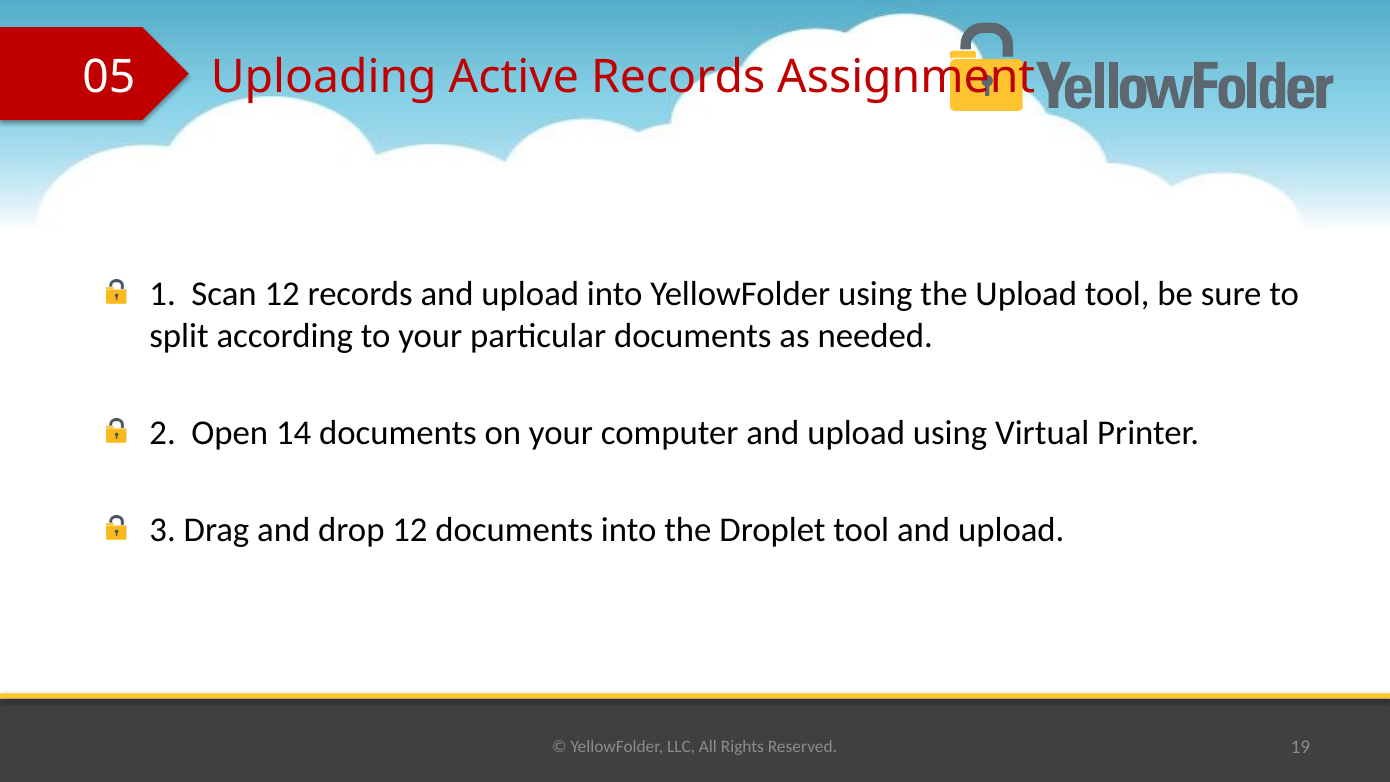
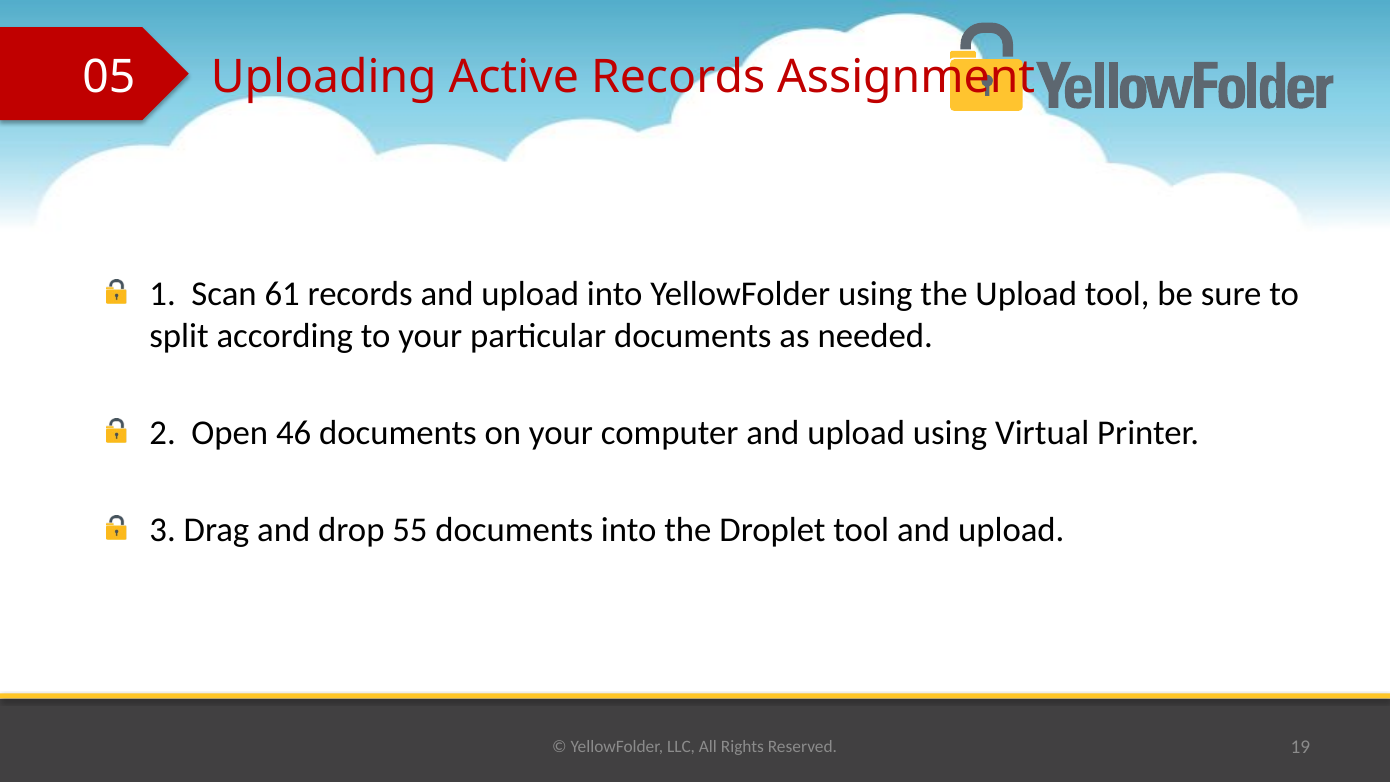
Scan 12: 12 -> 61 (282, 294)
14: 14 -> 46 (294, 433)
drop 12: 12 -> 55 (410, 530)
